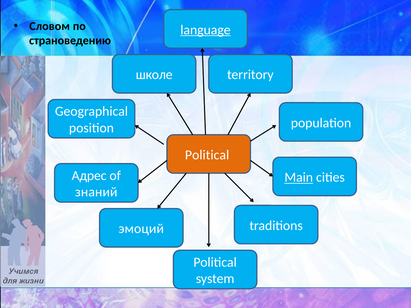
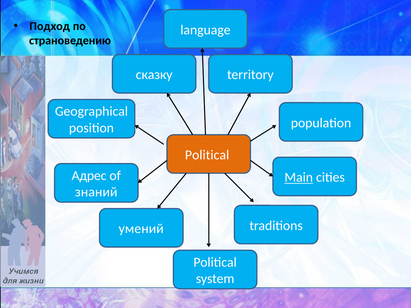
Словом: Словом -> Подход (50, 26)
language underline: present -> none (205, 30)
школе: школе -> сказку (154, 75)
эмоций: эмоций -> умений (141, 229)
